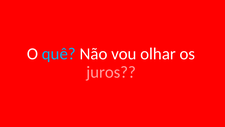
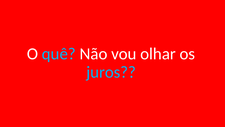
juros colour: pink -> light blue (111, 72)
